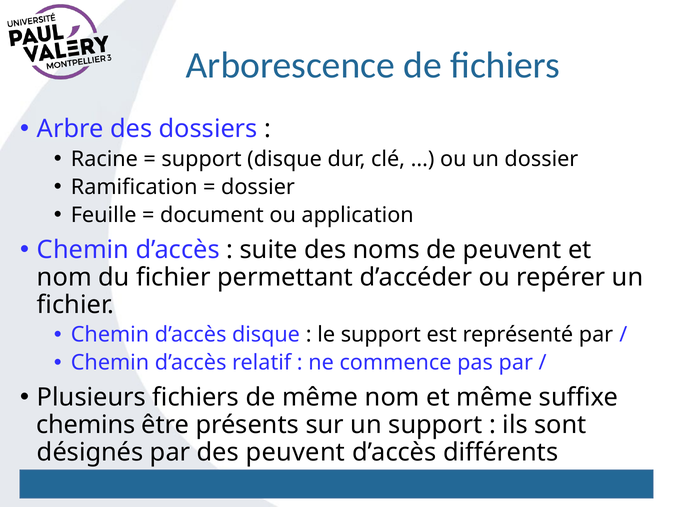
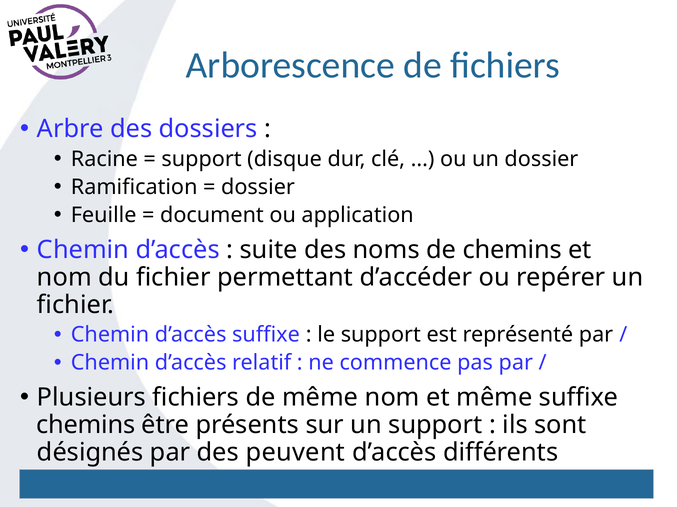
de peuvent: peuvent -> chemins (512, 250)
d’accès disque: disque -> suffixe (266, 335)
